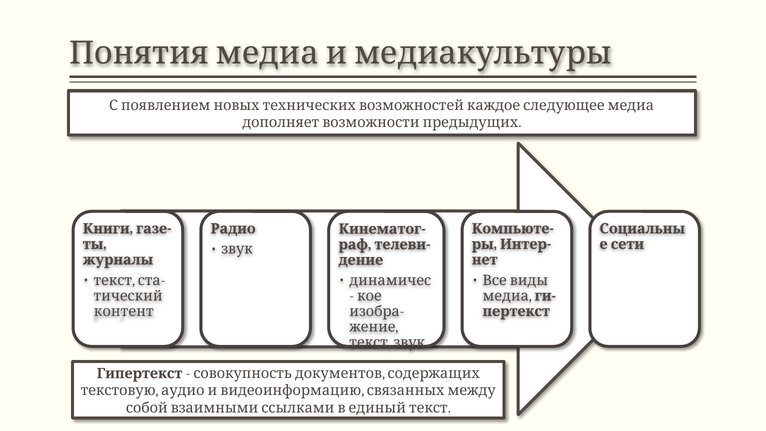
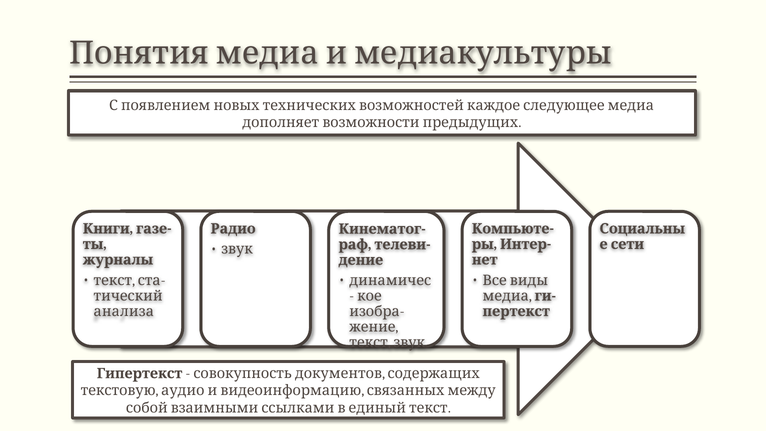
контент: контент -> анализа (124, 311)
